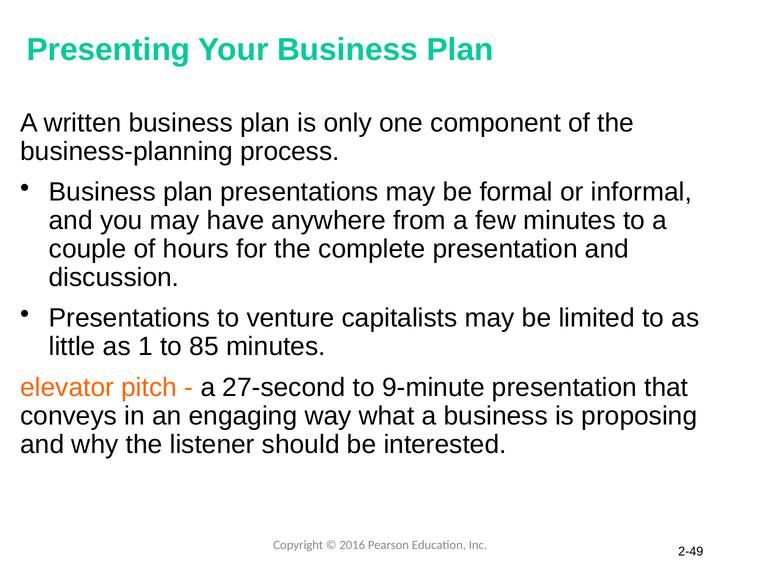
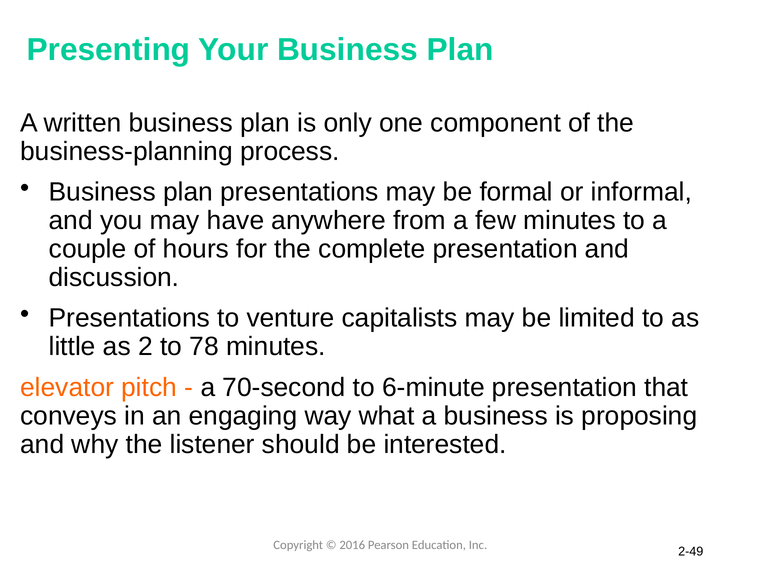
1: 1 -> 2 (146, 347)
85: 85 -> 78 (204, 347)
27-second: 27-second -> 70-second (284, 387)
9-minute: 9-minute -> 6-minute (433, 387)
